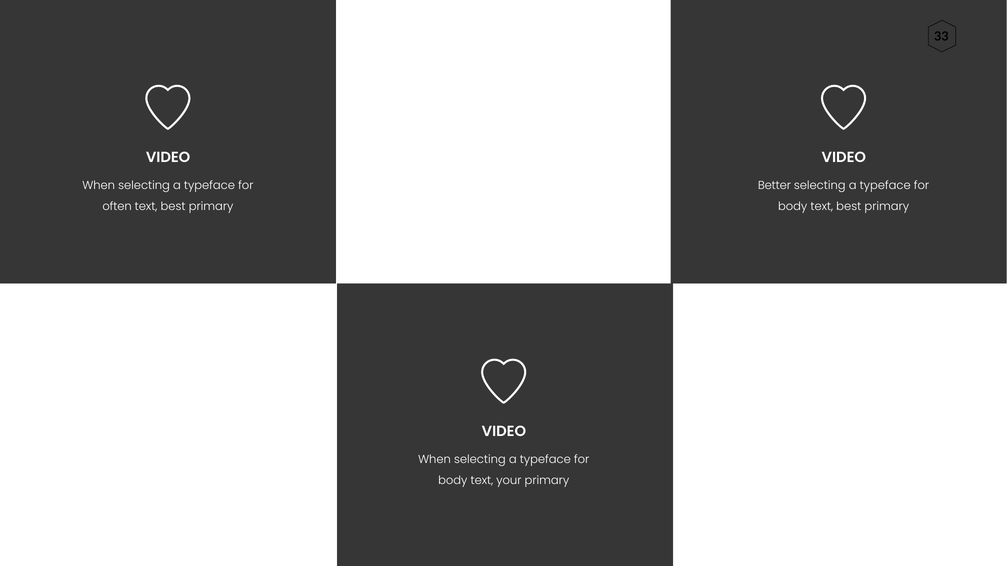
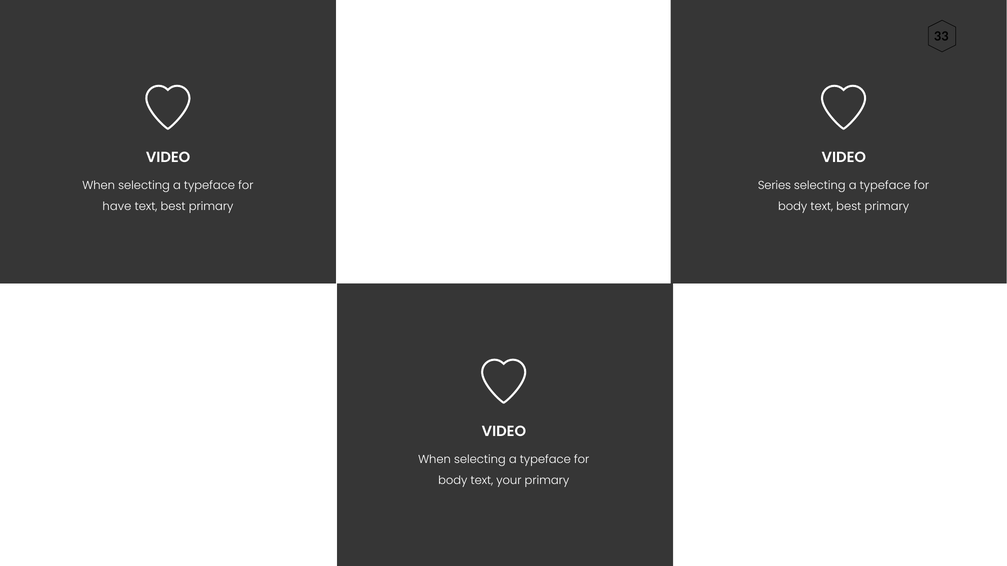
Better: Better -> Series (774, 186)
often: often -> have (117, 207)
